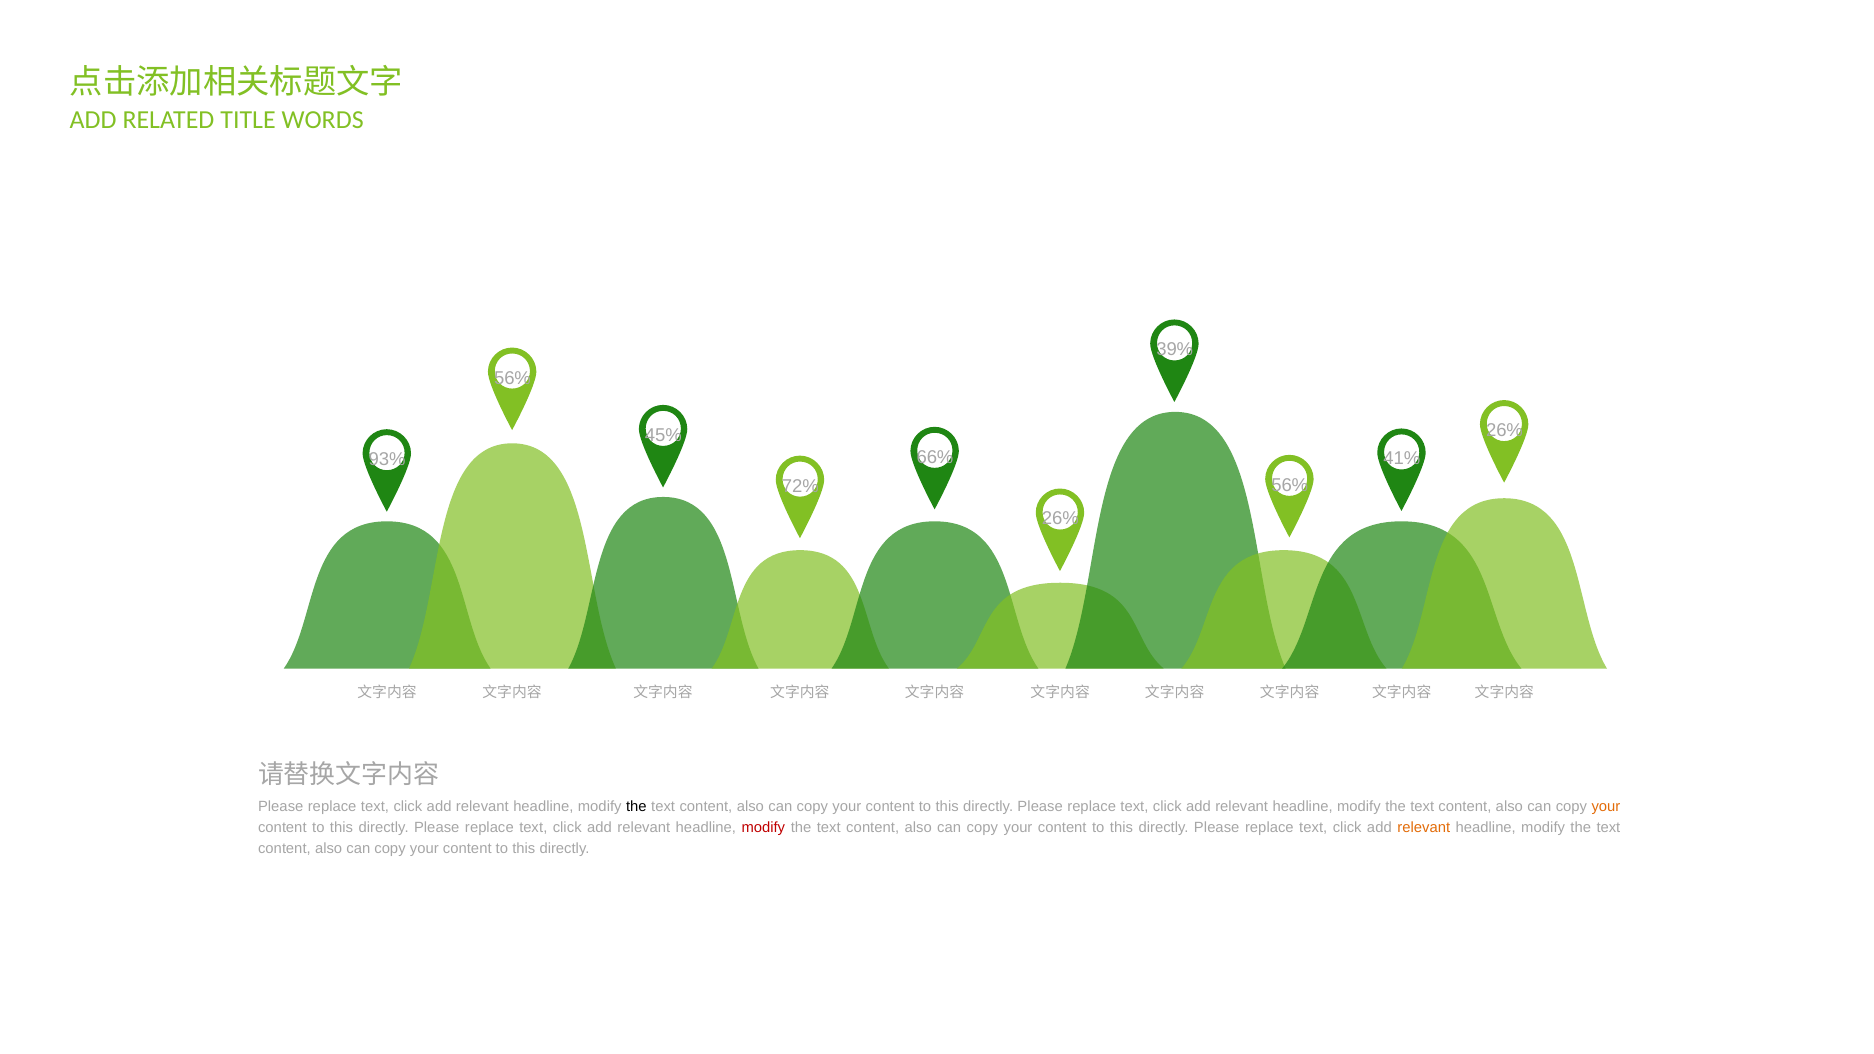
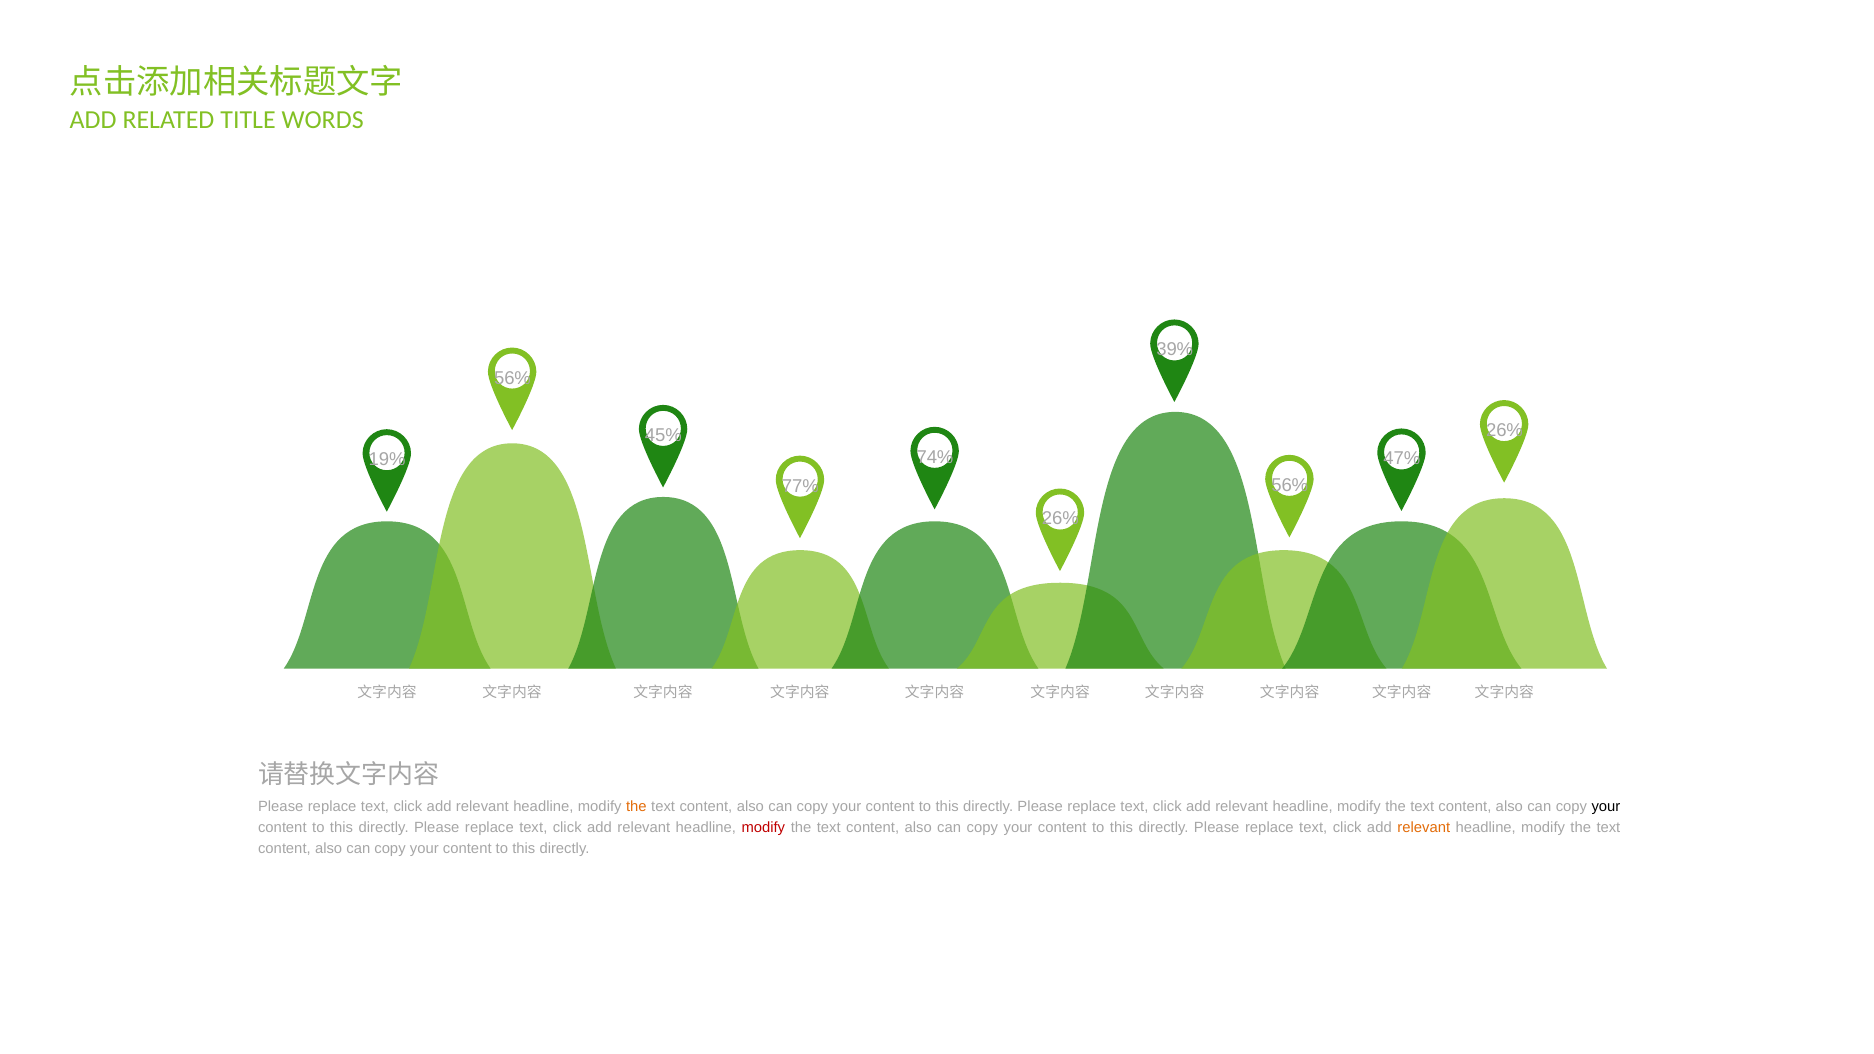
66%: 66% -> 74% (935, 457)
41%: 41% -> 47% (1402, 459)
93%: 93% -> 19% (387, 460)
72%: 72% -> 77% (800, 486)
the colour: black -> orange (636, 806)
your colour: orange -> black (1606, 806)
